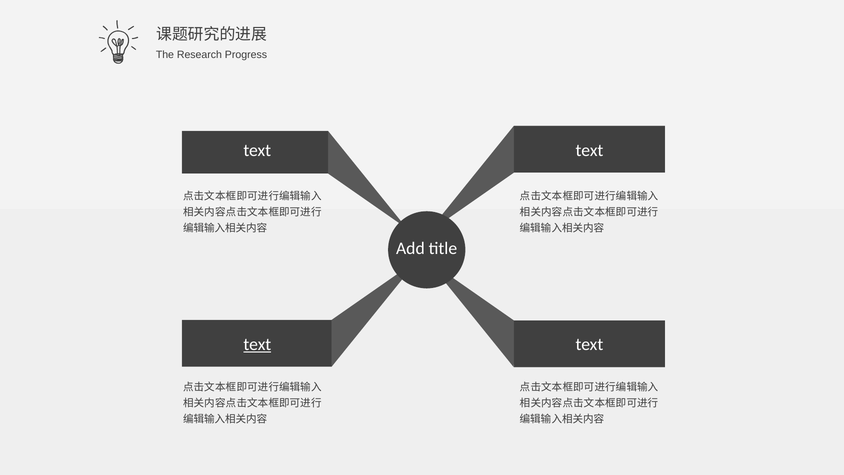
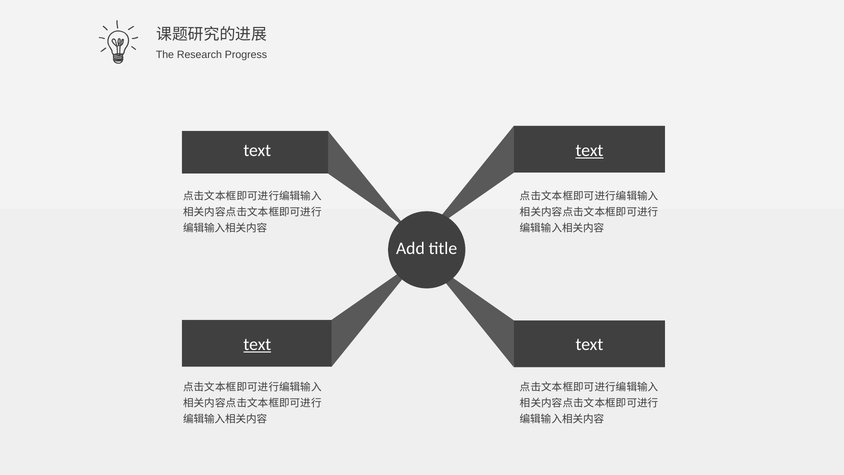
text underline: none -> present (589, 150)
